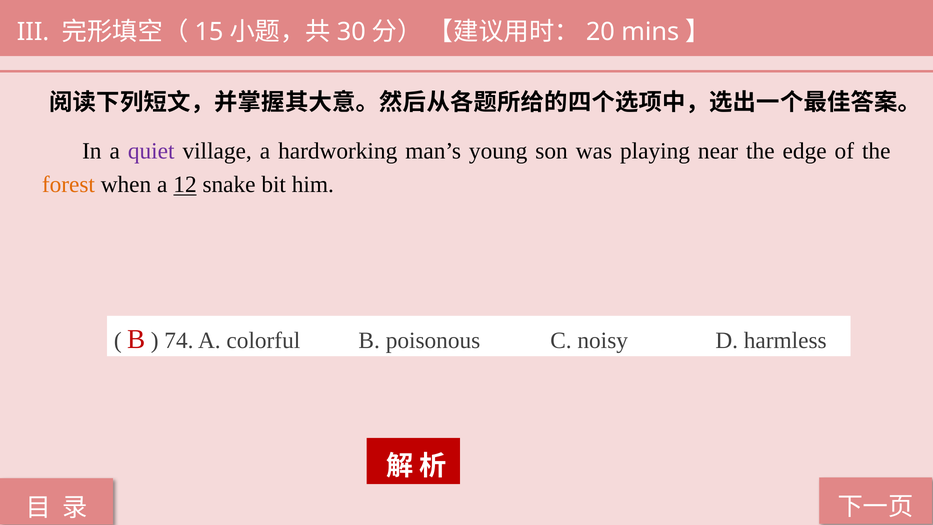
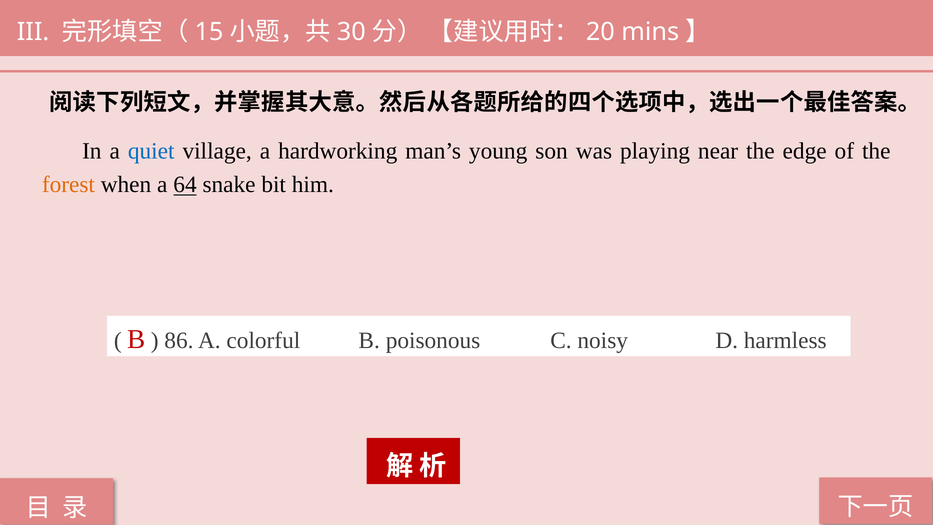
quiet colour: purple -> blue (151, 151)
12: 12 -> 64 (185, 185)
74: 74 -> 86 (179, 340)
